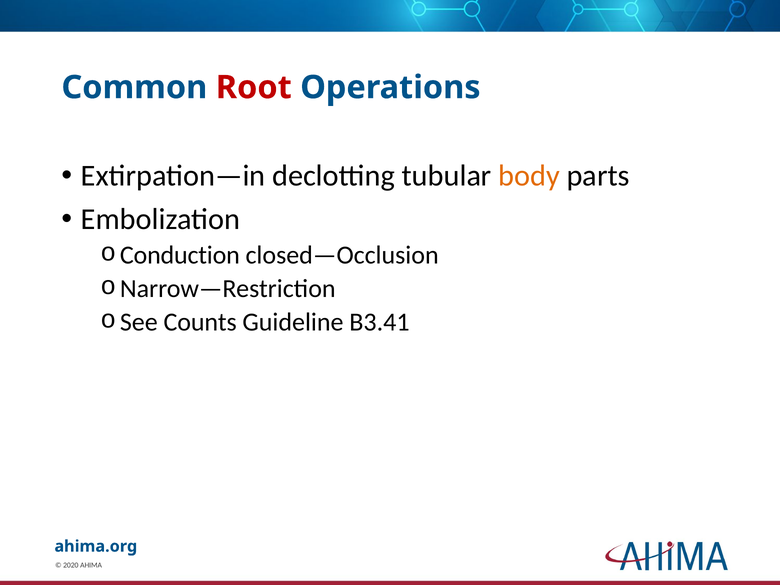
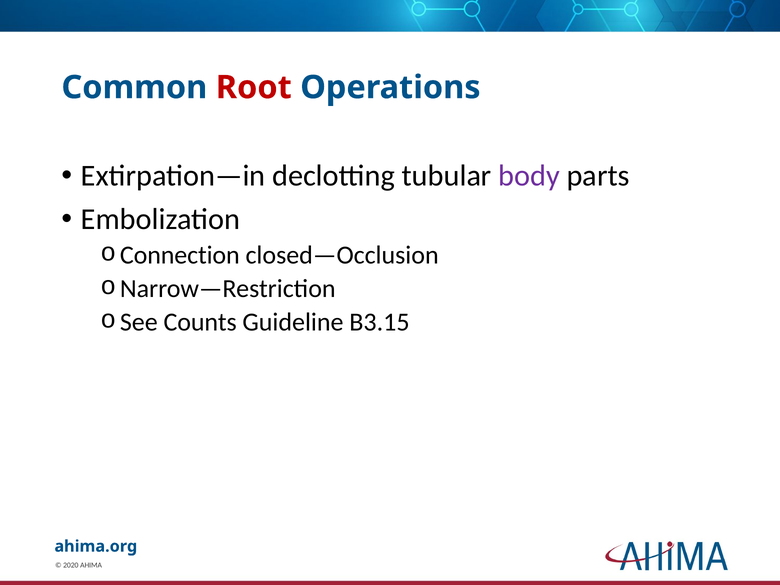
body colour: orange -> purple (529, 176)
Conduction: Conduction -> Connection (180, 255)
B3.41: B3.41 -> B3.15 (379, 322)
